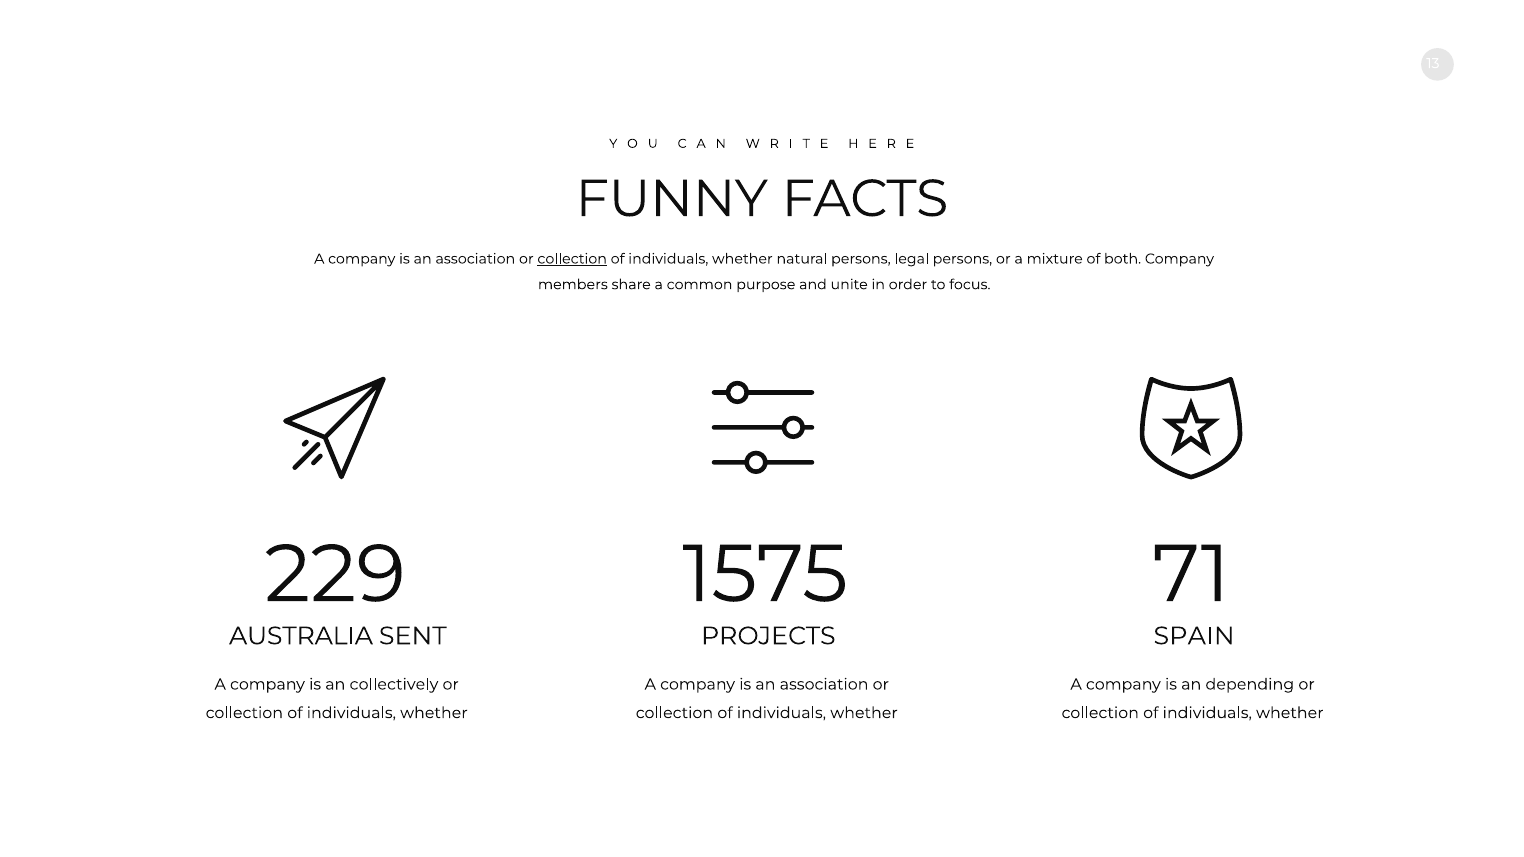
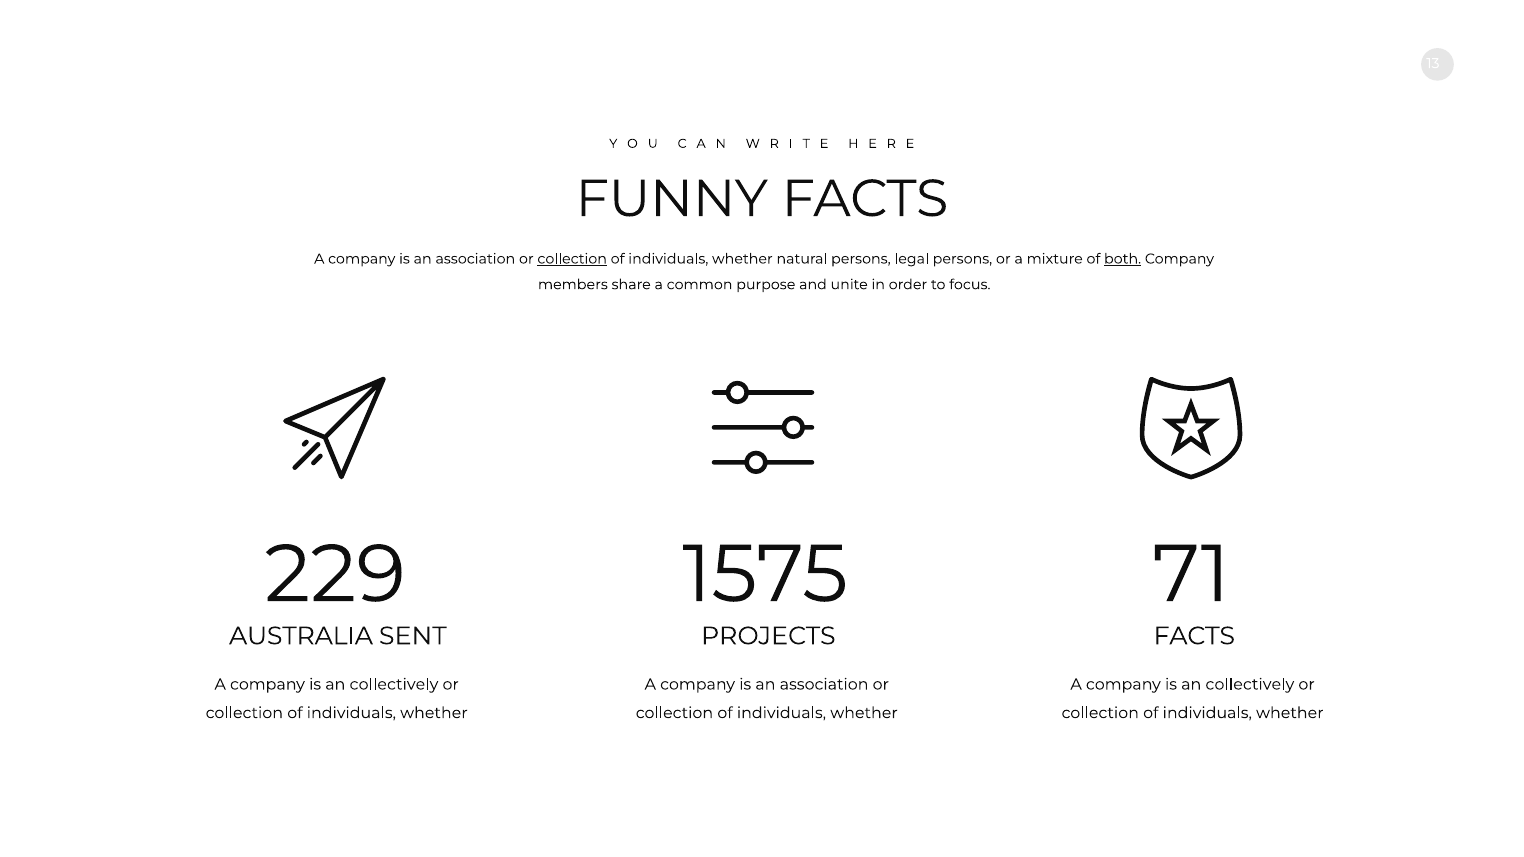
both underline: none -> present (1123, 259)
SPAIN: SPAIN -> FACTS (1194, 636)
depending: depending -> collectively (1250, 685)
